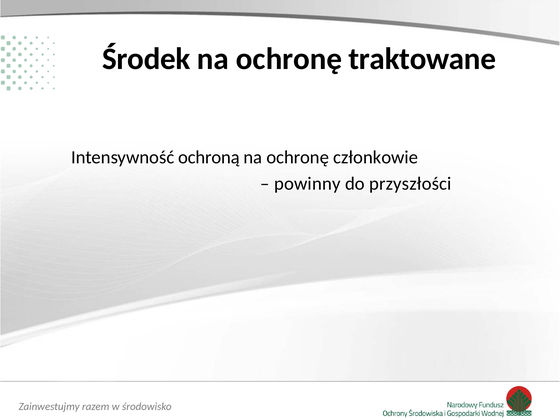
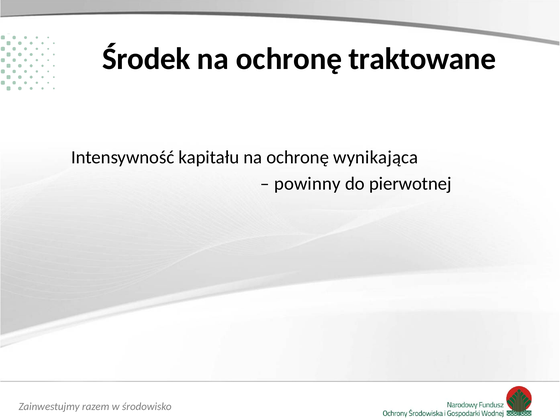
ochroną: ochroną -> kapitału (209, 157)
członkowie: członkowie -> wynikająca (376, 157)
przyszłości: przyszłości -> pierwotnej (410, 184)
